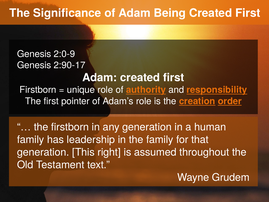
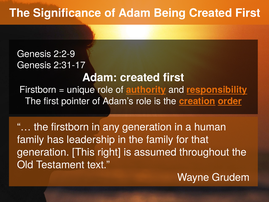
2:0-9: 2:0-9 -> 2:2-9 (64, 54)
2:90-17: 2:90-17 -> 2:31-17 (70, 65)
